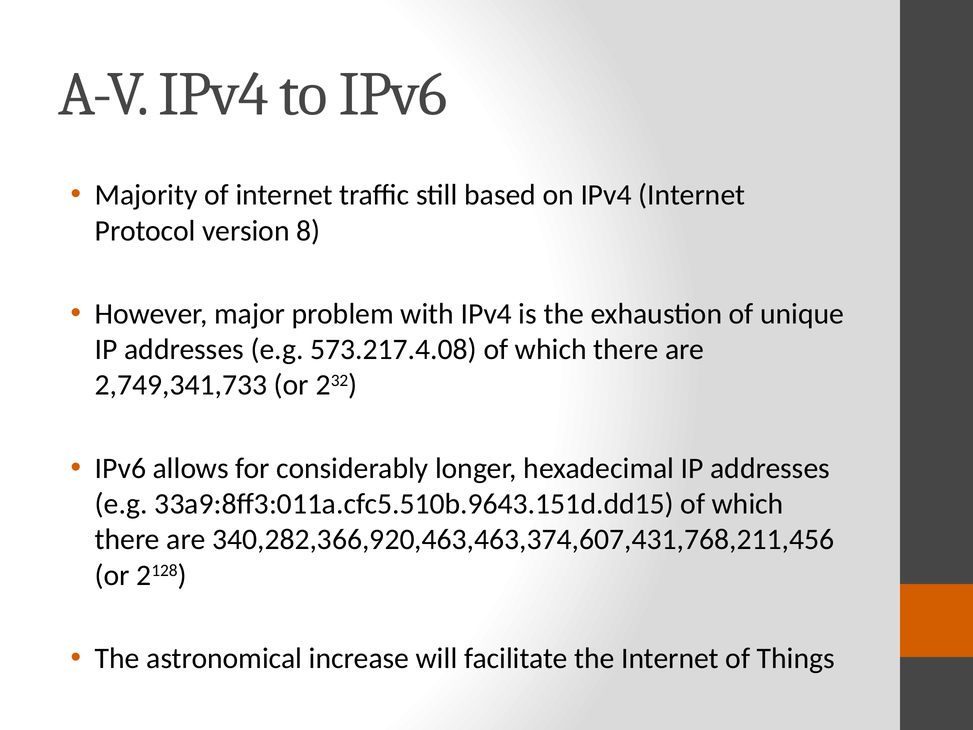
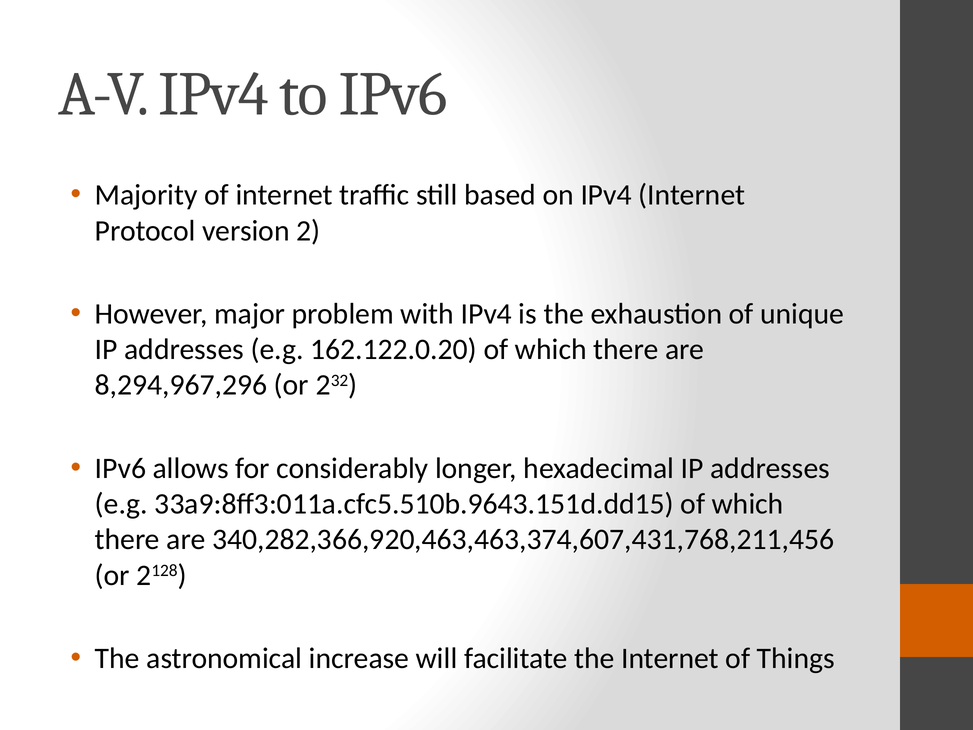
8: 8 -> 2 (308, 231)
573.217.4.08: 573.217.4.08 -> 162.122.0.20 (394, 349)
2,749,341,733: 2,749,341,733 -> 8,294,967,296 (181, 385)
